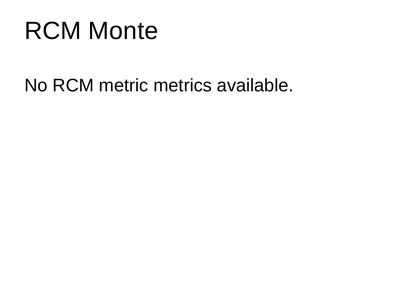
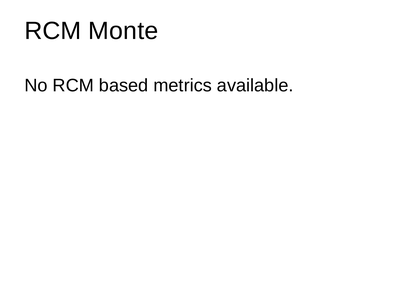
metric: metric -> based (124, 86)
